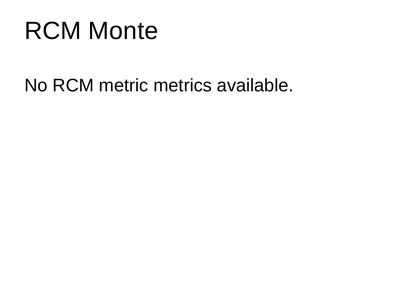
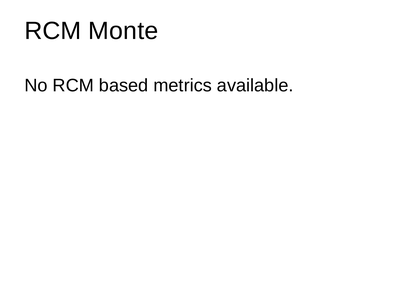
metric: metric -> based (124, 86)
